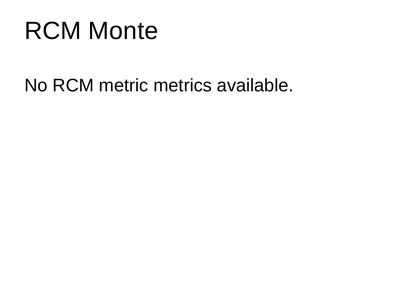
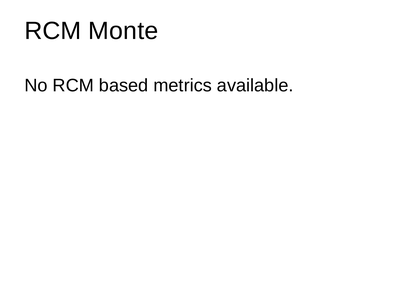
metric: metric -> based (124, 86)
